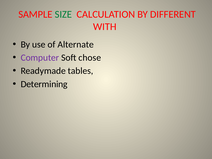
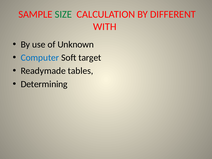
Alternate: Alternate -> Unknown (76, 44)
Computer colour: purple -> blue (40, 58)
chose: chose -> target (90, 58)
